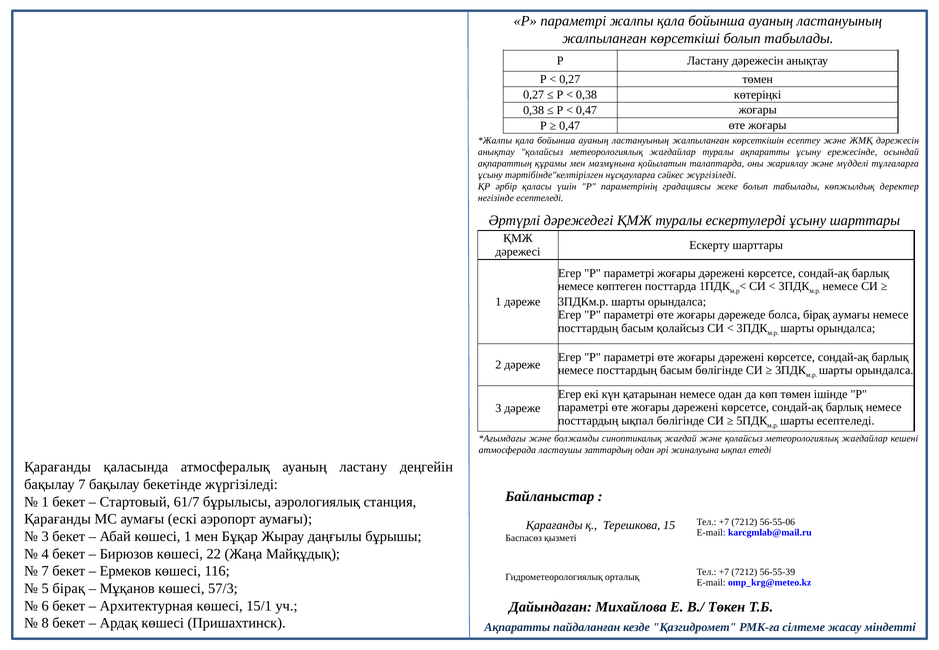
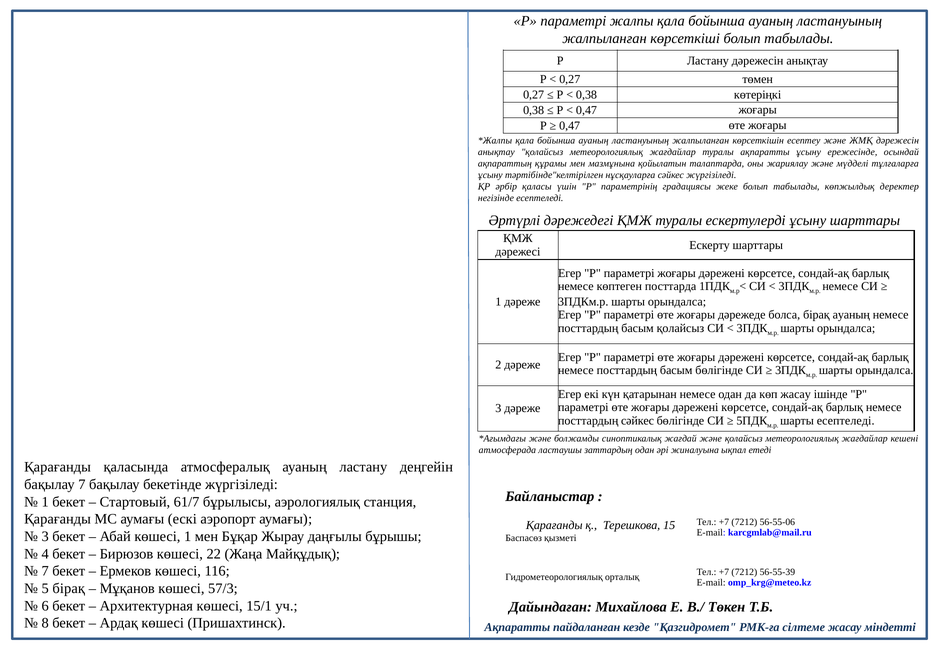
бірақ аумағы: аумағы -> ауаның (851, 315)
көп төмен: төмен -> жасау (796, 394)
посттардың ықпал: ықпал -> сәйкес (638, 421)
